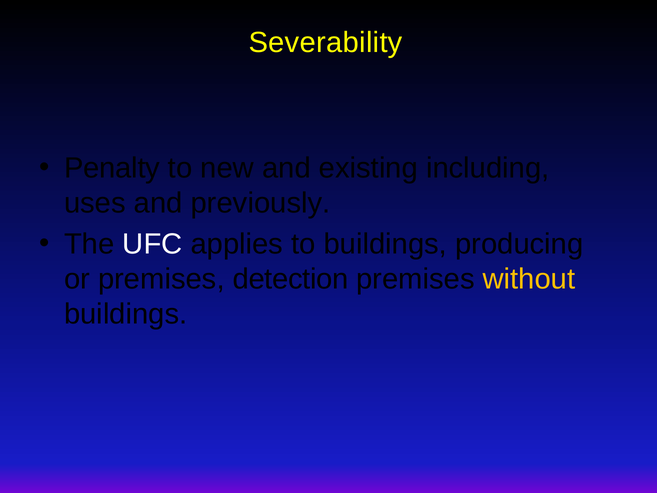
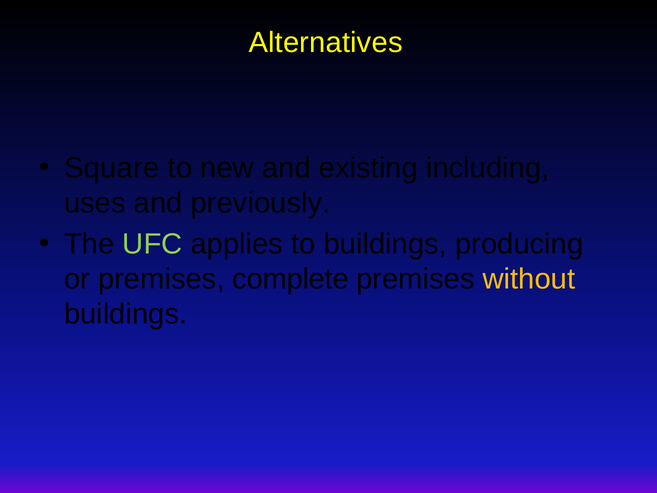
Severability: Severability -> Alternatives (326, 43)
Penalty: Penalty -> Square (112, 168)
UFC colour: white -> light green (152, 244)
detection: detection -> complete (291, 279)
